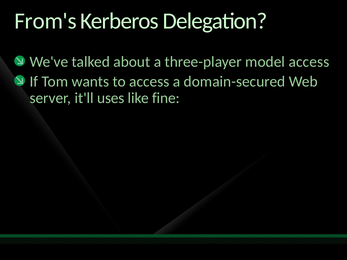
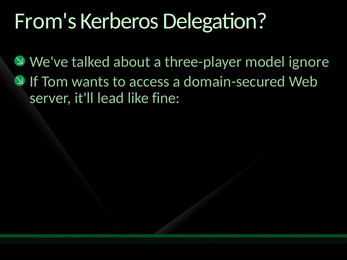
model access: access -> ignore (309, 62)
uses: uses -> lead (111, 98)
